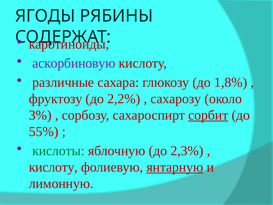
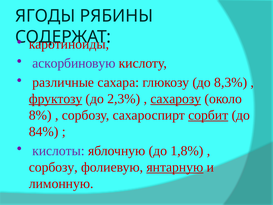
1,8%: 1,8% -> 8,3% (231, 82)
фруктозу underline: none -> present (56, 99)
2,2%: 2,2% -> 2,3% (124, 99)
сахарозу underline: none -> present (176, 99)
3%: 3% -> 8% (40, 115)
55%: 55% -> 84% (44, 131)
кислоты colour: green -> purple (58, 151)
2,3%: 2,3% -> 1,8% (187, 151)
кислоту: кислоту -> сорбозу (53, 167)
